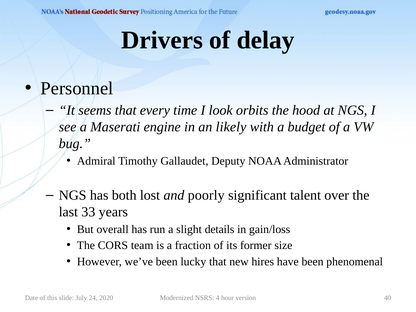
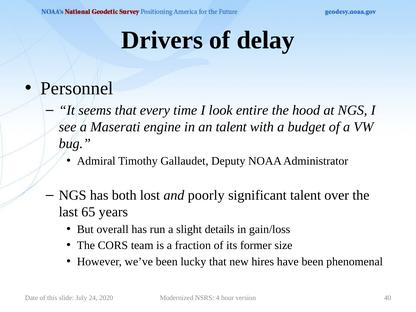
orbits: orbits -> entire (252, 110)
an likely: likely -> talent (231, 127)
33: 33 -> 65 (88, 212)
